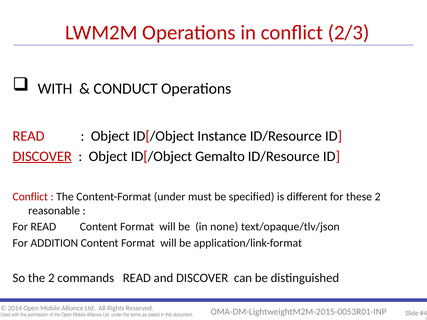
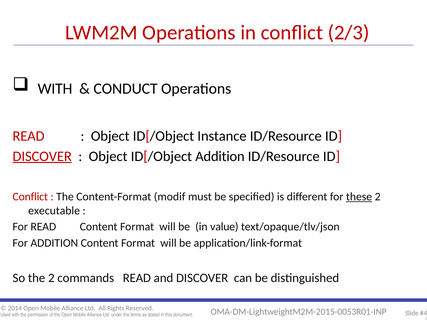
ID[/Object Gemalto: Gemalto -> Addition (220, 156)
Content-Format under: under -> modif (170, 197)
these underline: none -> present (359, 197)
reasonable: reasonable -> executable (54, 211)
none: none -> value (224, 227)
